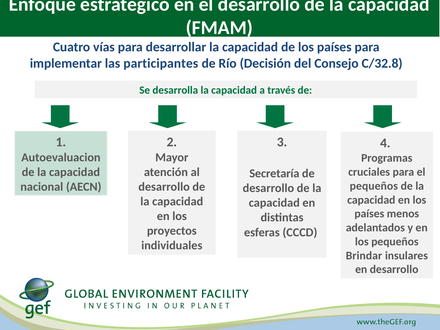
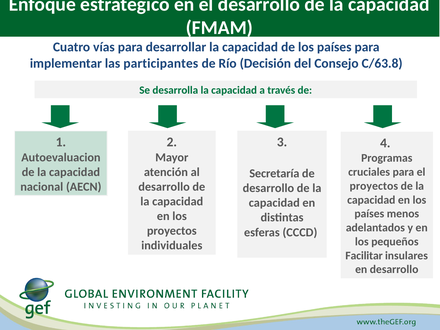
C/32.8: C/32.8 -> C/63.8 (382, 63)
pequeños: pequeños -> proyectos (374, 186)
Brindar: Brindar -> Facilitar (364, 256)
